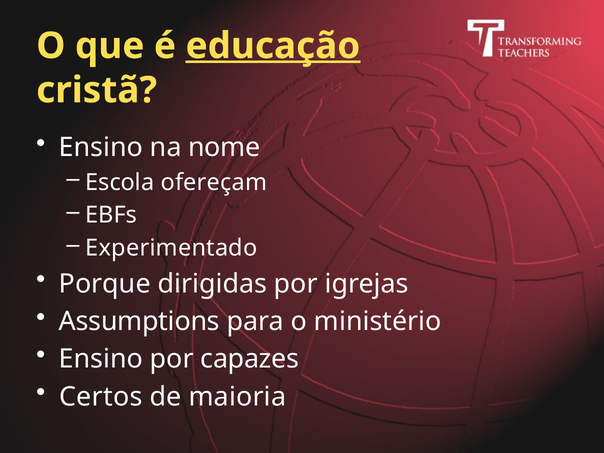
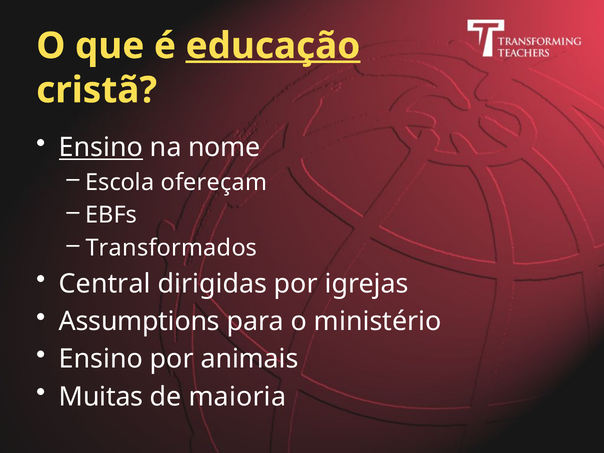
Ensino underline: none -> present (101, 148)
Experimentado: Experimentado -> Transformados (171, 248)
Porque: Porque -> Central (105, 284)
capazes: capazes -> animais (250, 359)
Certos: Certos -> Muitas (101, 397)
